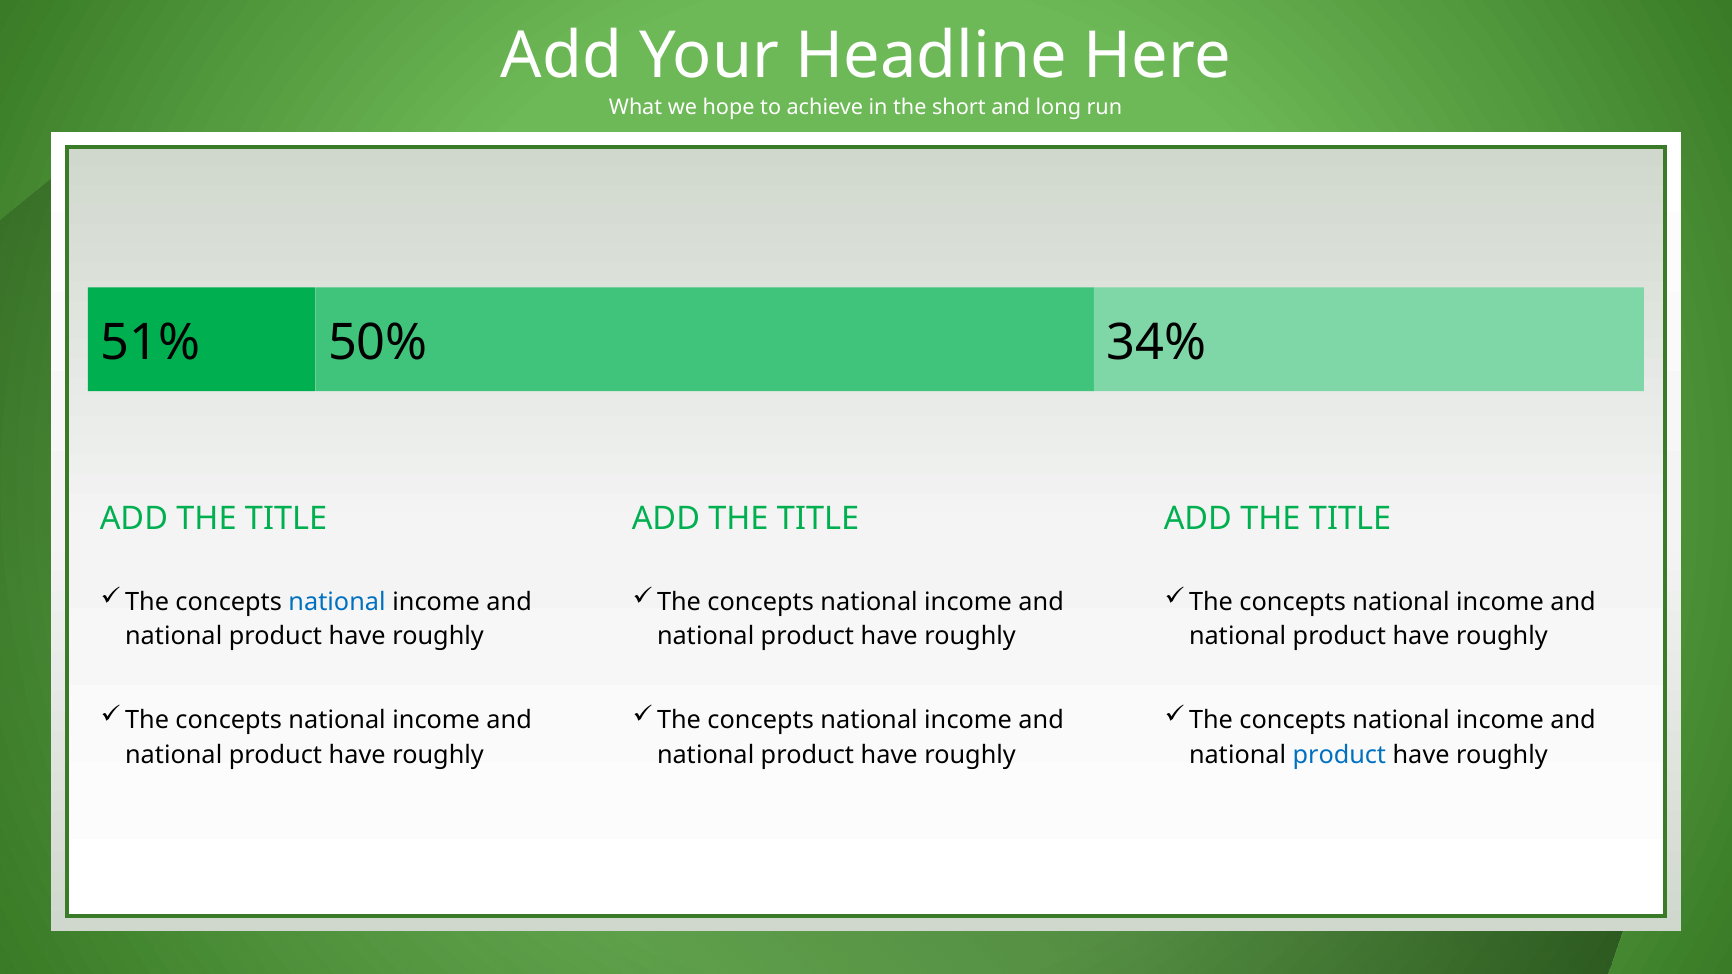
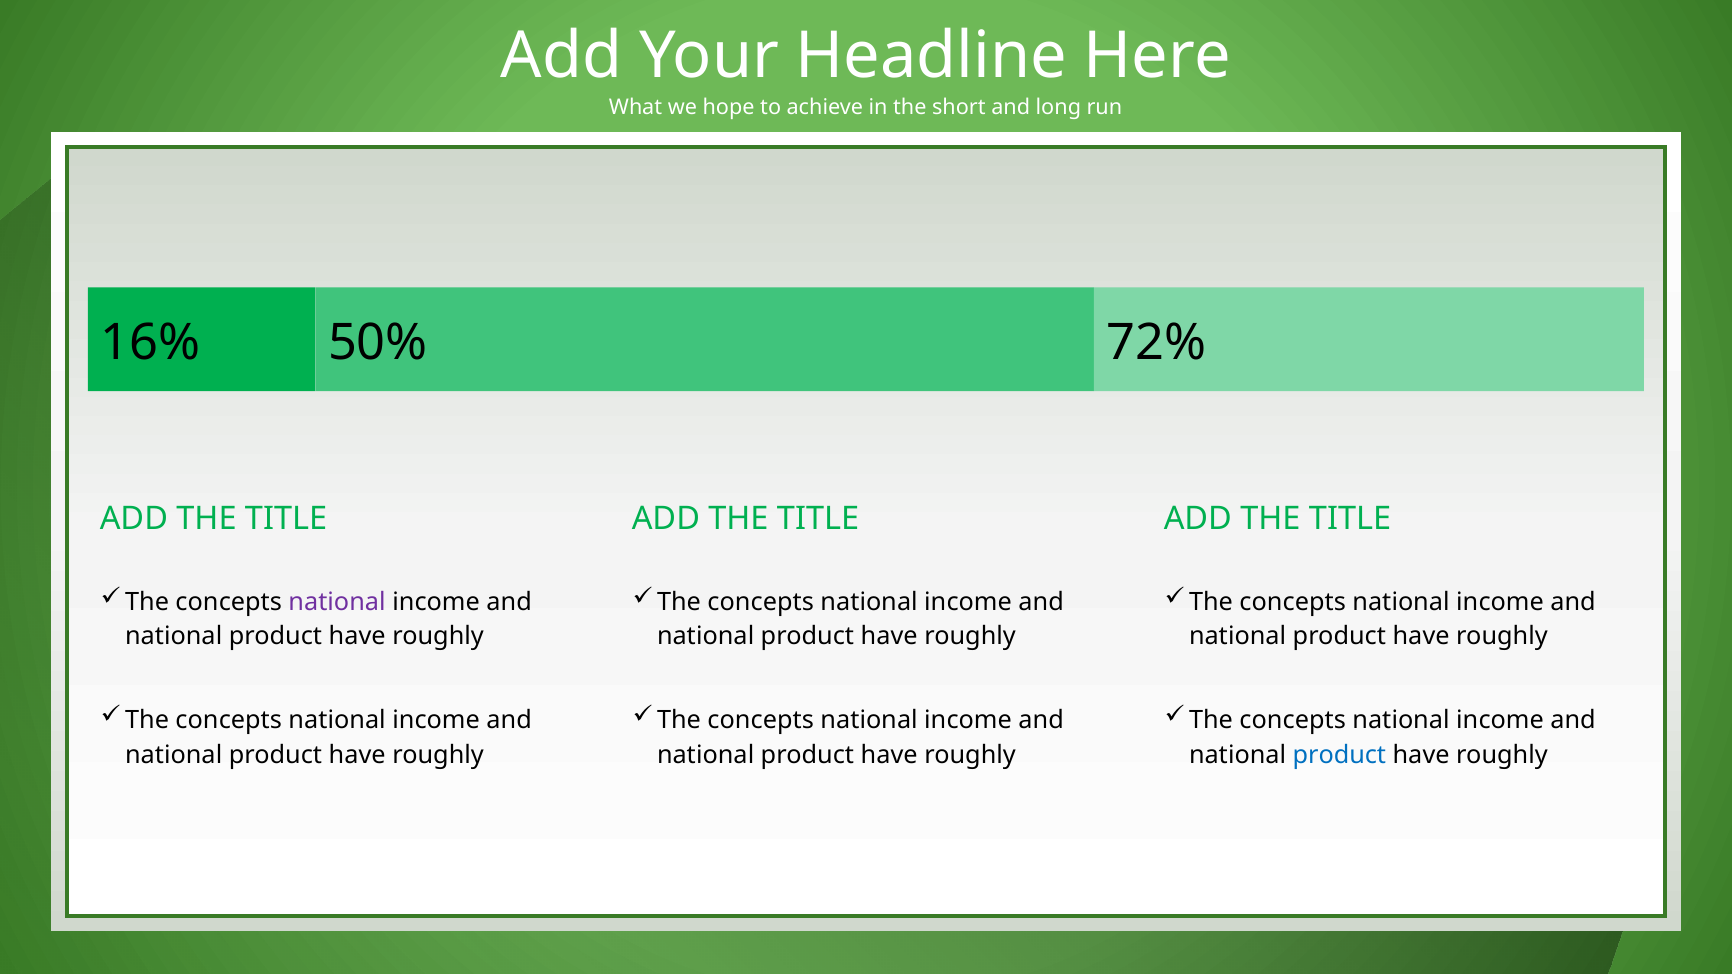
51%: 51% -> 16% (151, 343)
34%: 34% -> 72% (1156, 343)
national colour: blue -> purple (337, 602)
